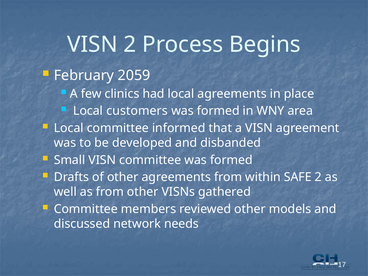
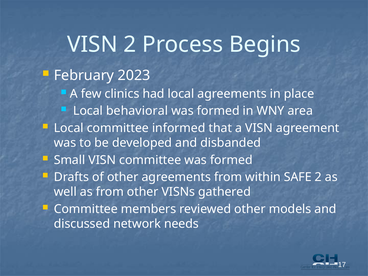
2059: 2059 -> 2023 (134, 76)
customers: customers -> behavioral (137, 111)
